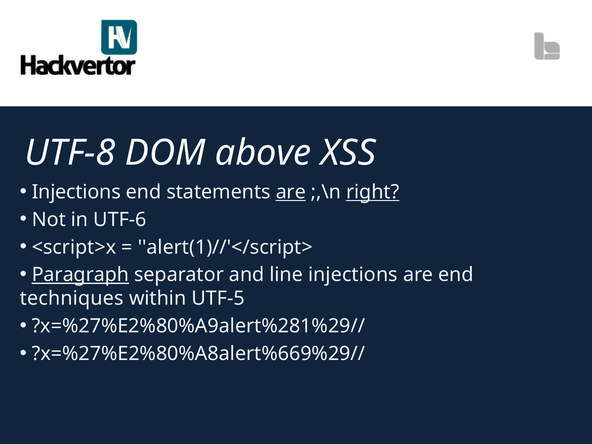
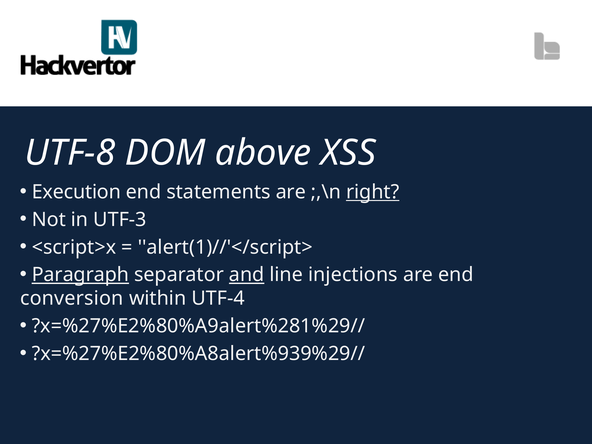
Injections: Injections -> Execution (76, 192)
are underline: present -> none (291, 192)
UTF-6: UTF-6 -> UTF-3 (120, 220)
and underline: none -> present (247, 275)
techniques: techniques -> conversion (72, 298)
UTF-5: UTF-5 -> UTF-4 (218, 298)
?x=%27%E2%80%A8alert%669%29//: ?x=%27%E2%80%A8alert%669%29// -> ?x=%27%E2%80%A8alert%939%29// (199, 354)
